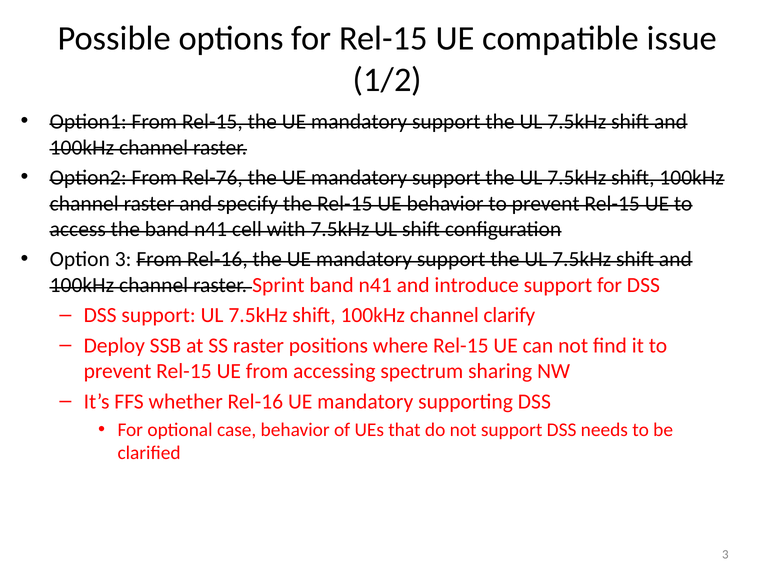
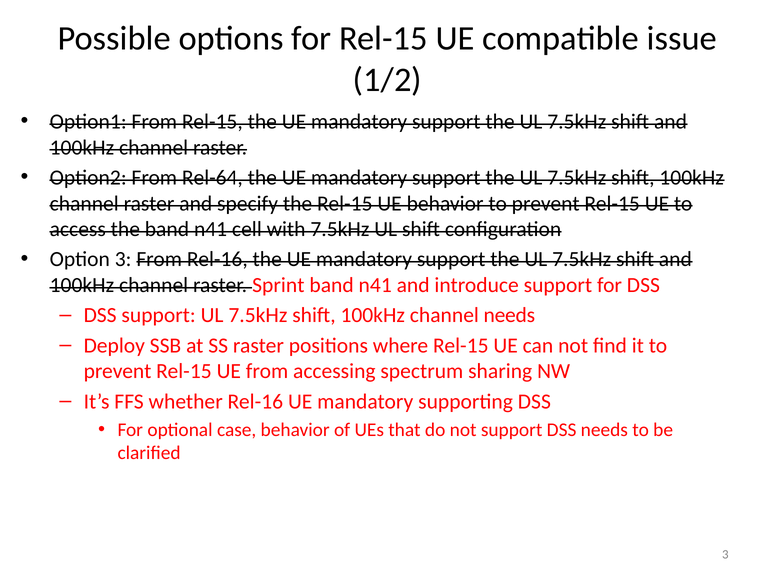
Rel-76: Rel-76 -> Rel-64 (212, 178)
channel clarify: clarify -> needs (509, 315)
